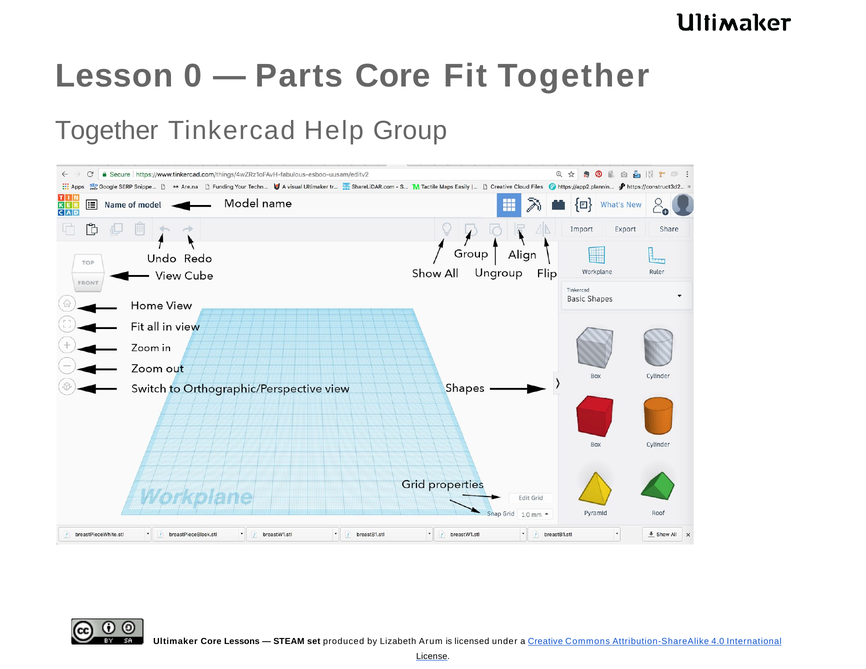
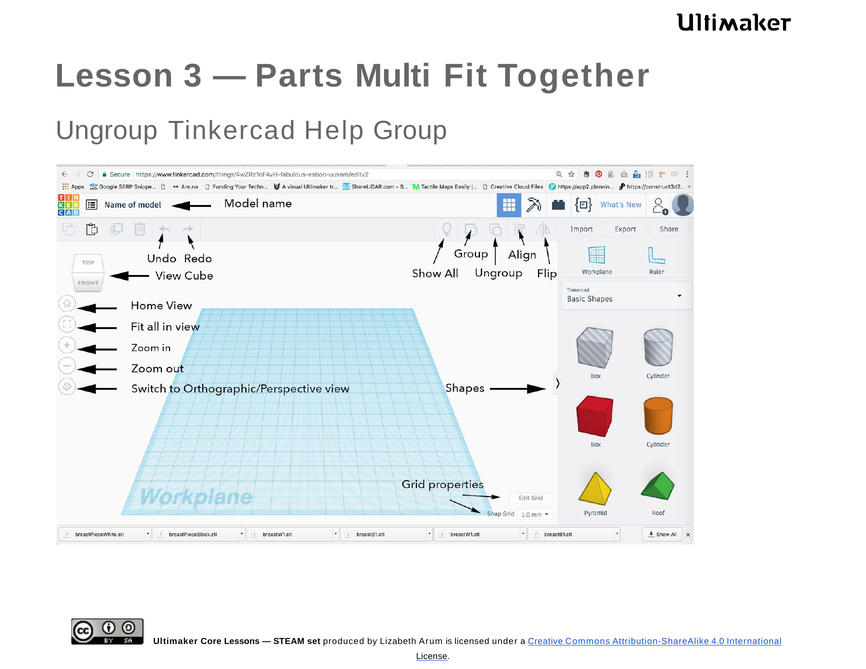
0: 0 -> 3 (193, 76)
Parts Core: Core -> Multi (393, 76)
Together: Together -> Ungroup (107, 131)
